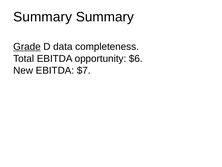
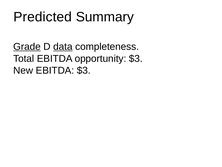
Summary: Summary -> Predicted (43, 17)
data underline: none -> present (63, 47)
opportunity $6: $6 -> $3 (136, 58)
EBITDA $7: $7 -> $3 (84, 70)
